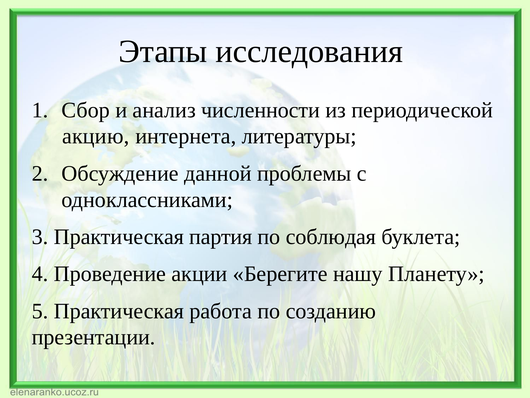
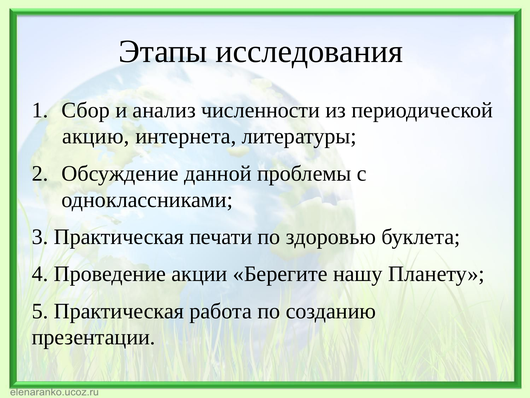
партия: партия -> печати (221, 237)
соблюдая: соблюдая -> здоровью (331, 237)
